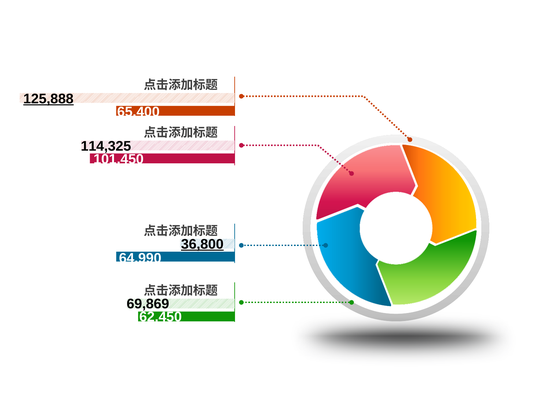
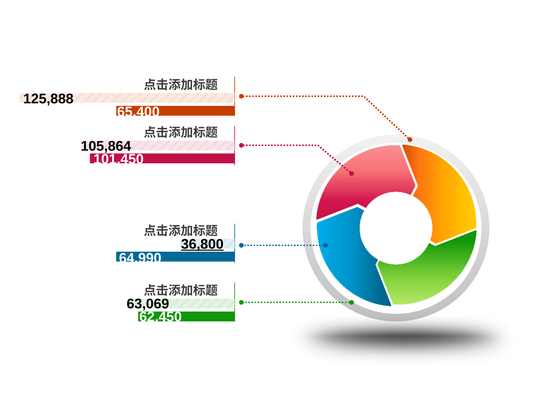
125,888 underline: present -> none (48, 99)
114,325: 114,325 -> 105,864 (106, 146)
69,869: 69,869 -> 63,069 (148, 304)
